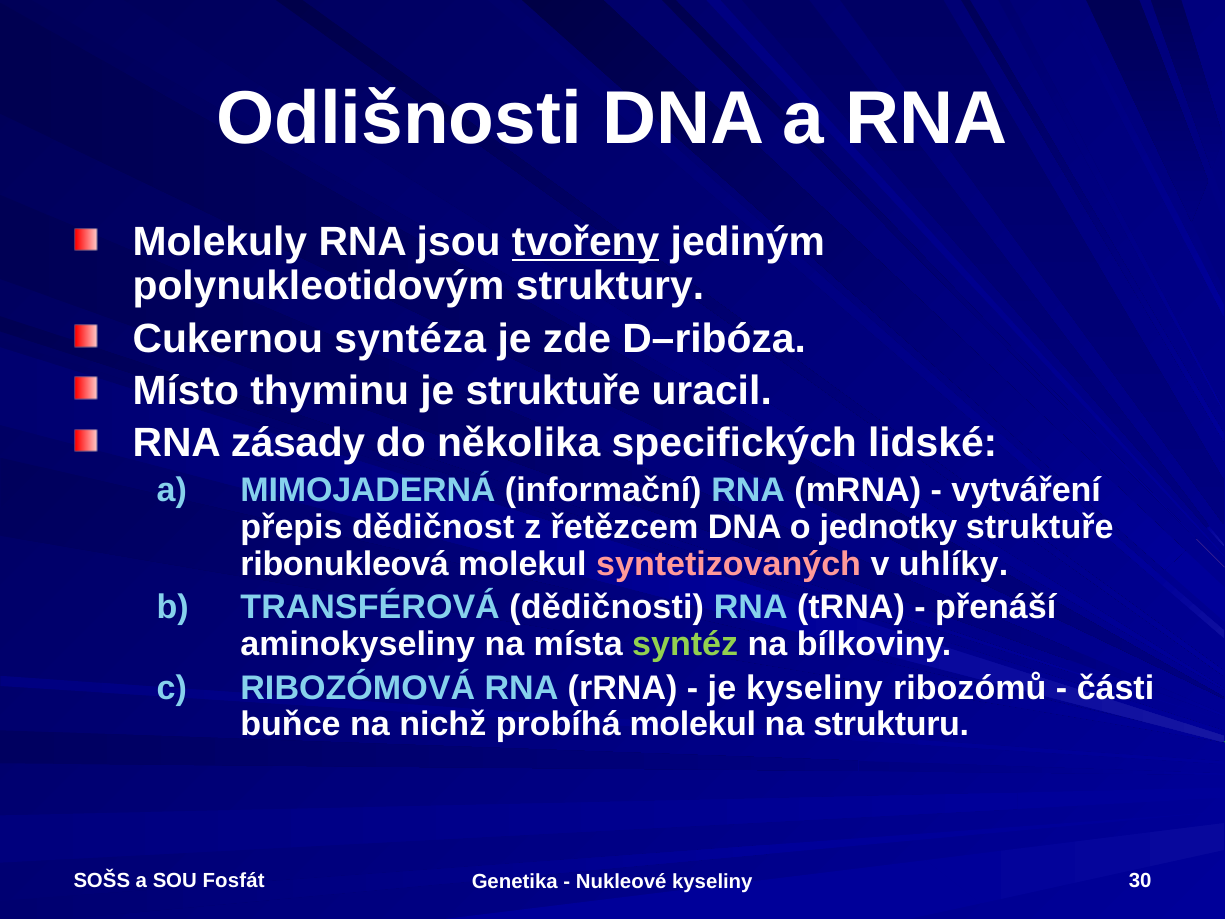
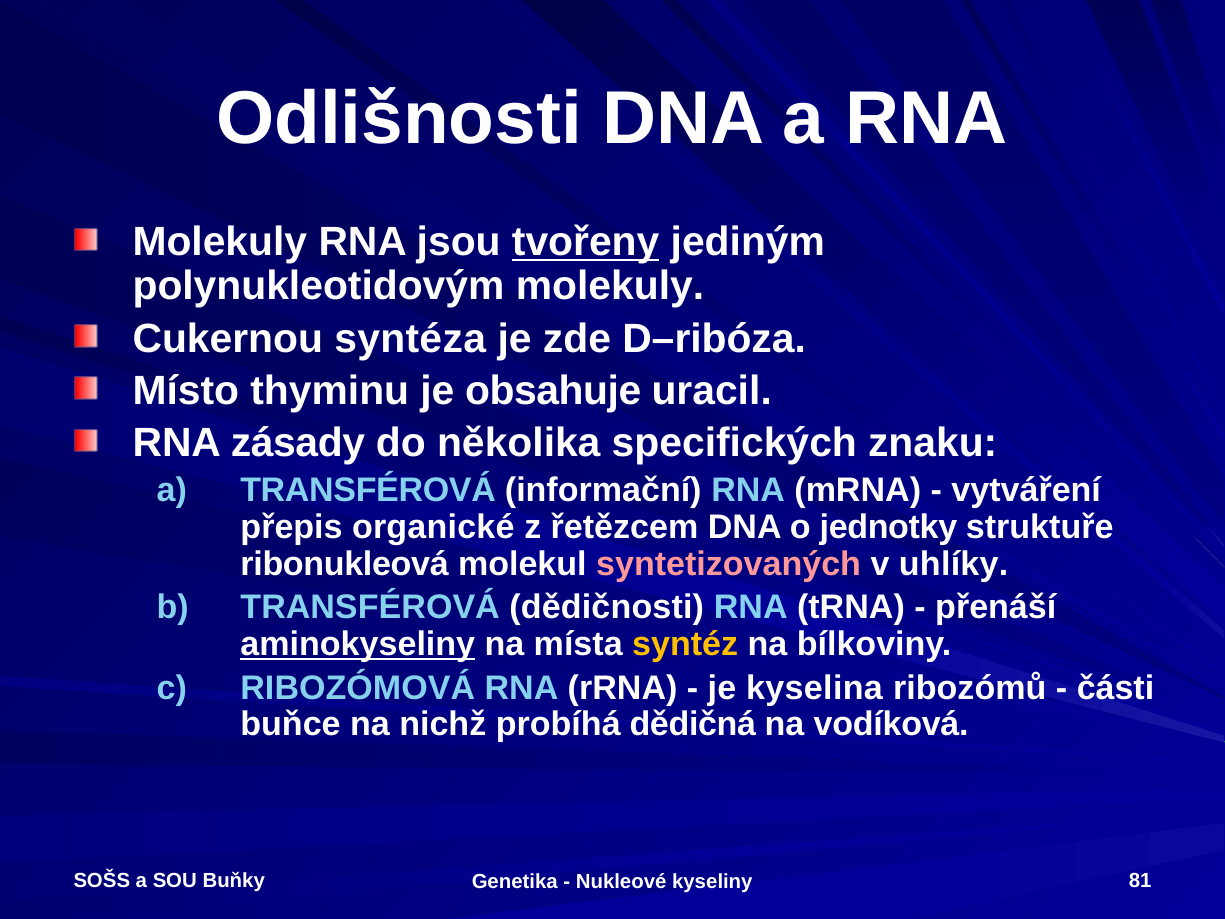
polynukleotidovým struktury: struktury -> molekuly (610, 286)
je struktuře: struktuře -> obsahuje (553, 391)
lidské: lidské -> znaku (933, 443)
a MIMOJADERNÁ: MIMOJADERNÁ -> TRANSFÉROVÁ (368, 490)
dědičnost: dědičnost -> organické (433, 527)
aminokyseliny underline: none -> present (358, 644)
syntéz colour: light green -> yellow (685, 644)
je kyseliny: kyseliny -> kyselina (814, 688)
probíhá molekul: molekul -> dědičná (693, 724)
strukturu: strukturu -> vodíková (891, 724)
Fosfát: Fosfát -> Buňky (234, 881)
30: 30 -> 81 (1140, 881)
